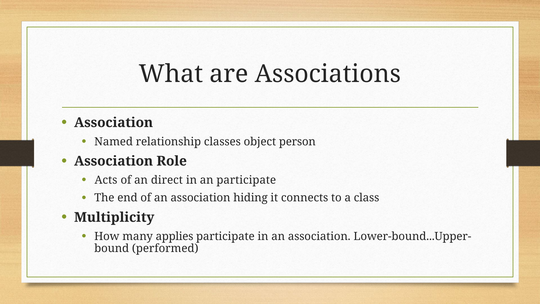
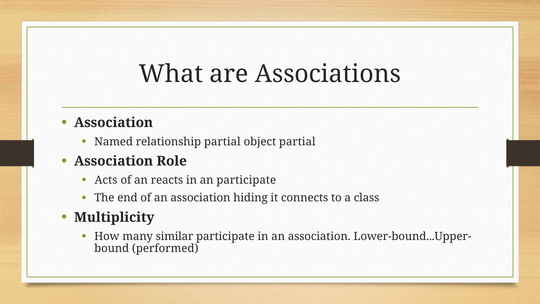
relationship classes: classes -> partial (222, 142)
object person: person -> partial (297, 142)
direct: direct -> reacts (167, 180)
applies: applies -> similar (175, 236)
